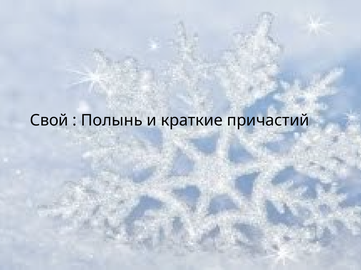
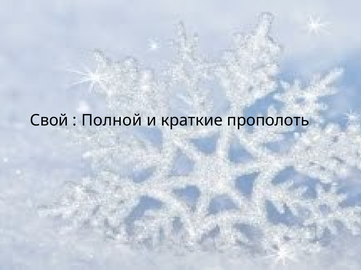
Полынь: Полынь -> Полной (112, 121)
причастий: причастий -> прополоть (268, 121)
